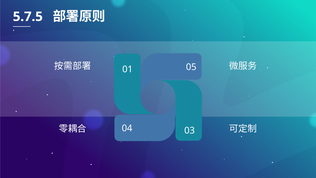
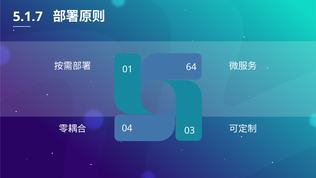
5.7.5: 5.7.5 -> 5.1.7 (28, 17)
05: 05 -> 64 (191, 67)
